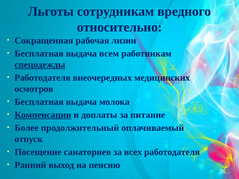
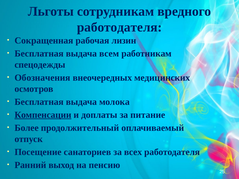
относительно: относительно -> работодателя (119, 27)
спецодежды underline: present -> none (40, 65)
Работодателя: Работодателя -> Обозначения (42, 78)
